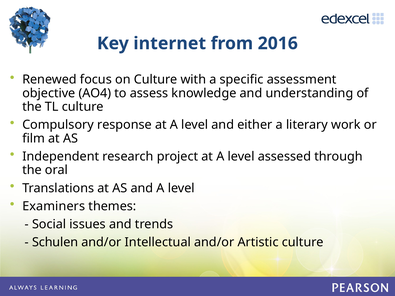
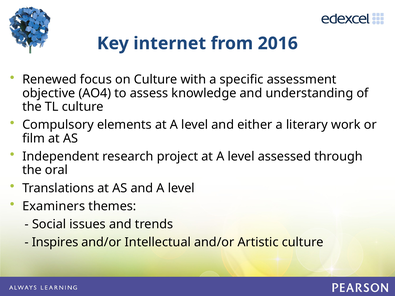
response: response -> elements (124, 125)
Schulen: Schulen -> Inspires (55, 242)
